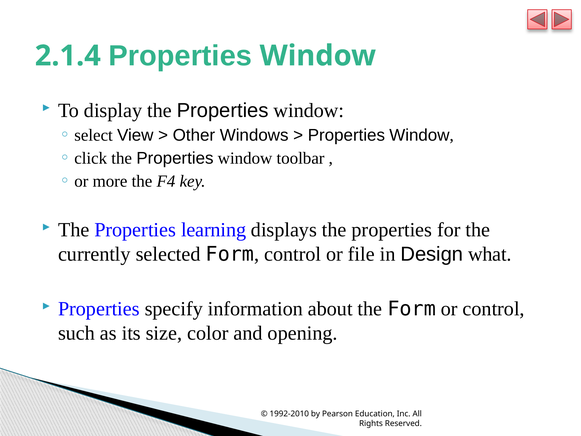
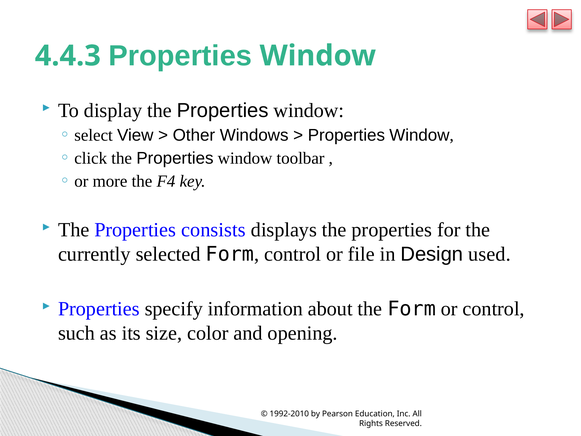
2.1.4: 2.1.4 -> 4.4.3 (68, 56)
learning: learning -> consists (213, 230)
what: what -> used (490, 254)
